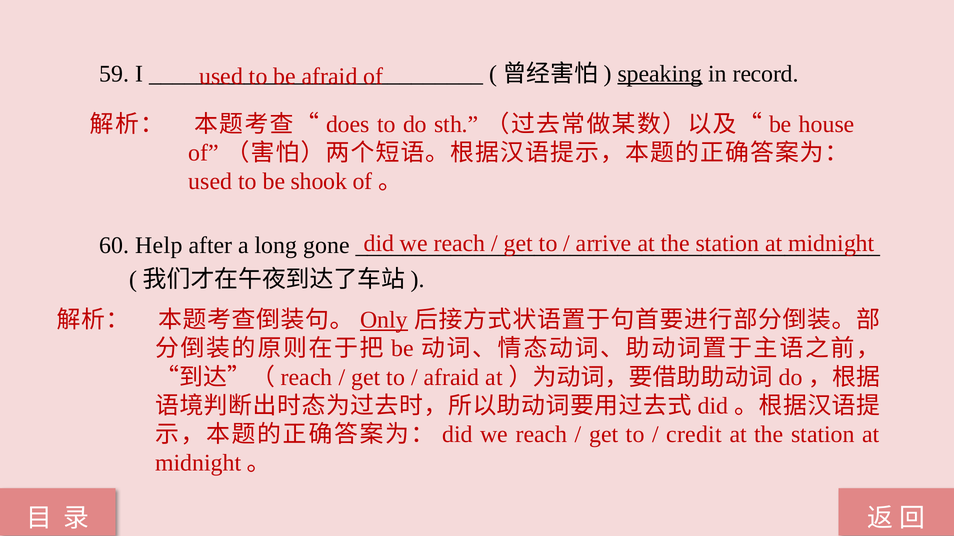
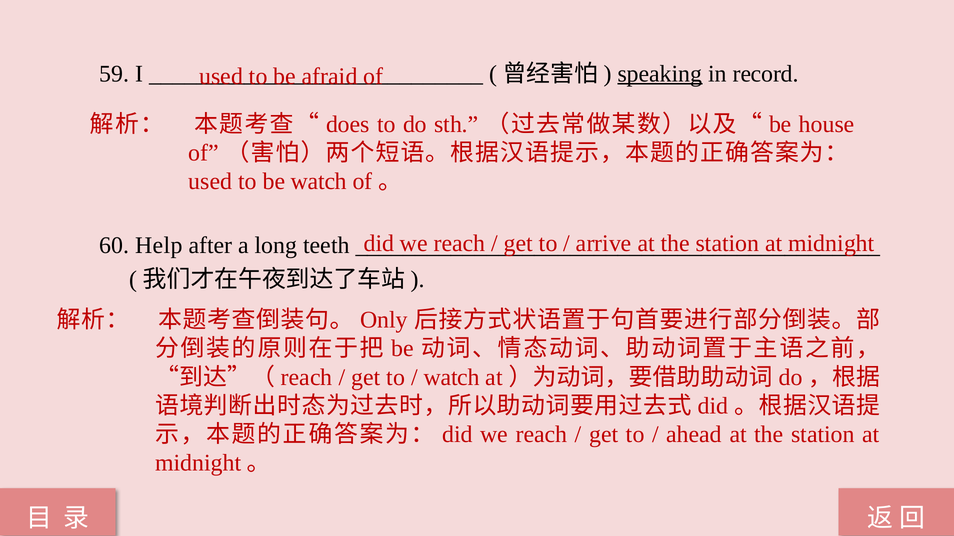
be shook: shook -> watch (319, 182)
gone: gone -> teeth (326, 245)
Only underline: present -> none (384, 320)
afraid: afraid -> watch (452, 378)
credit: credit -> ahead (694, 435)
